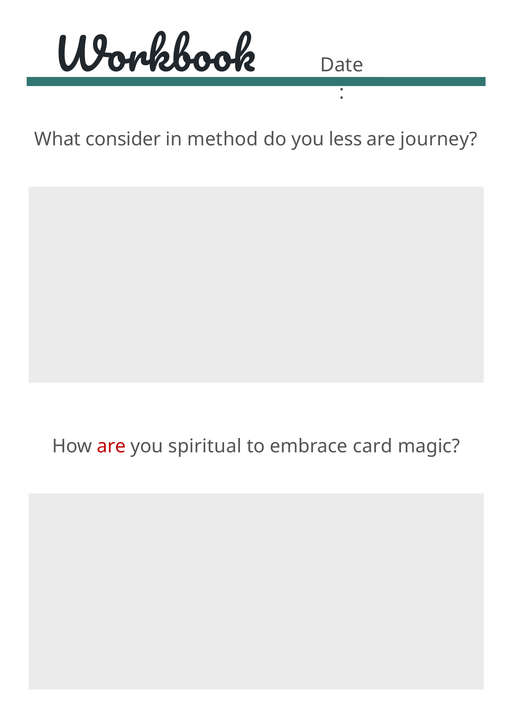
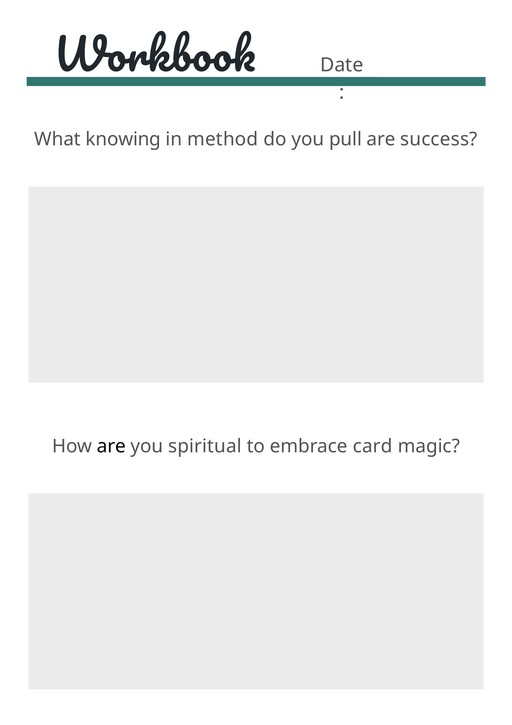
consider: consider -> knowing (123, 139)
less: less -> pull (345, 139)
journey: journey -> success (439, 139)
are colour: red -> black (111, 446)
